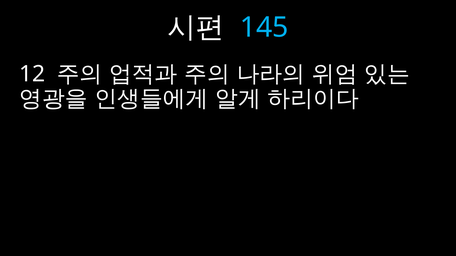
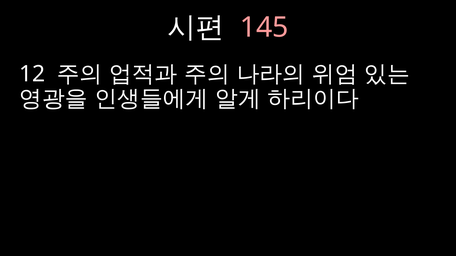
145 colour: light blue -> pink (264, 27)
